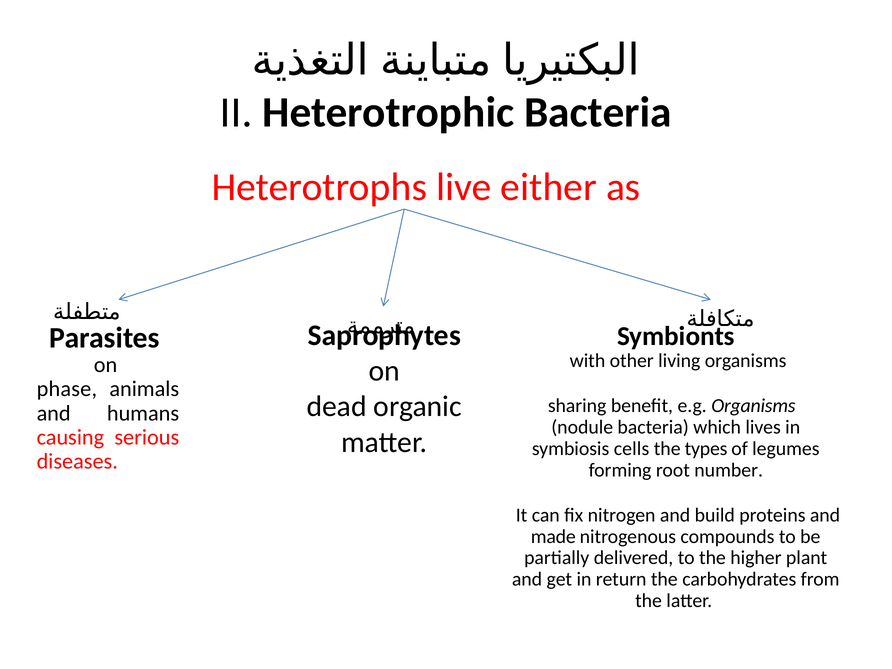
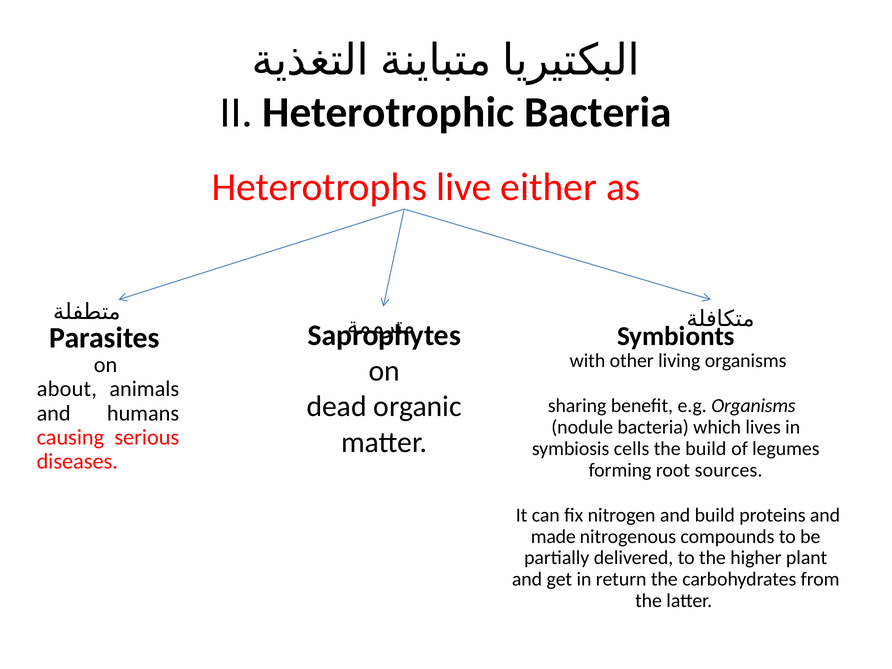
phase: phase -> about (67, 389)
the types: types -> build (706, 449)
number: number -> sources (729, 470)
